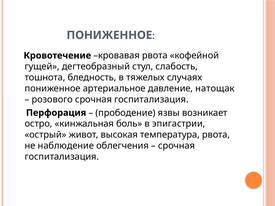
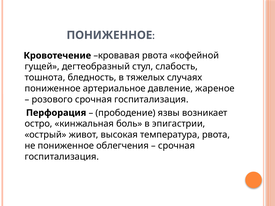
натощак: натощак -> жареное (215, 89)
не наблюдение: наблюдение -> пониженное (66, 146)
